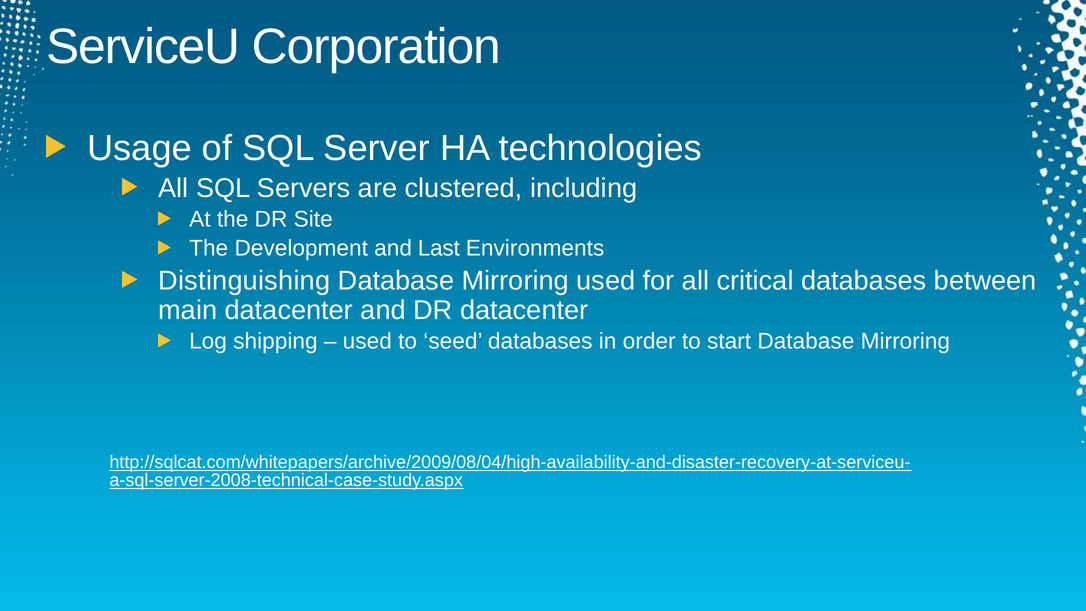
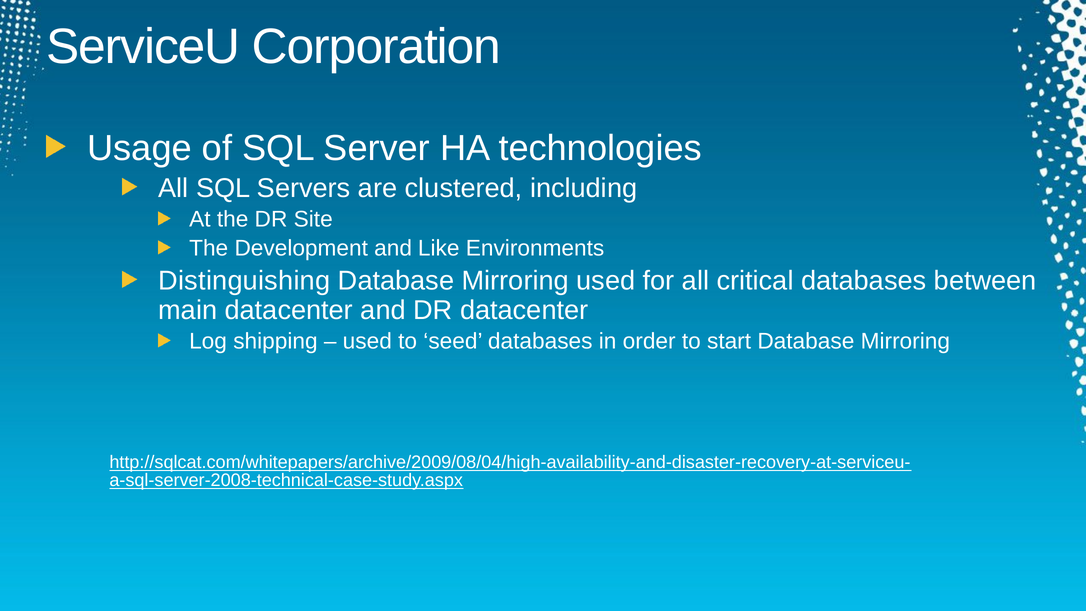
Last: Last -> Like (439, 248)
